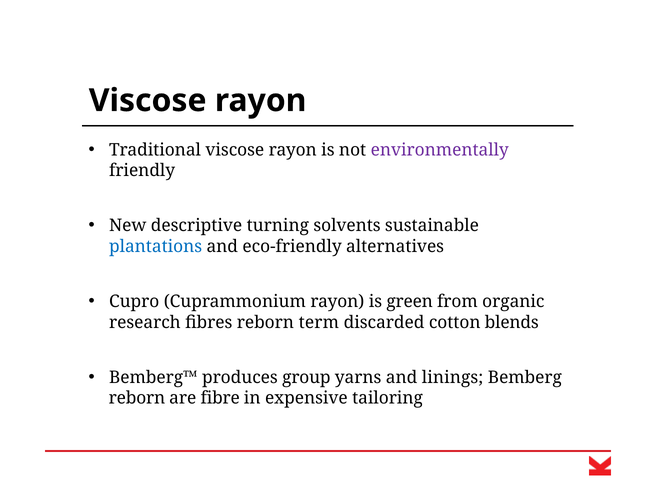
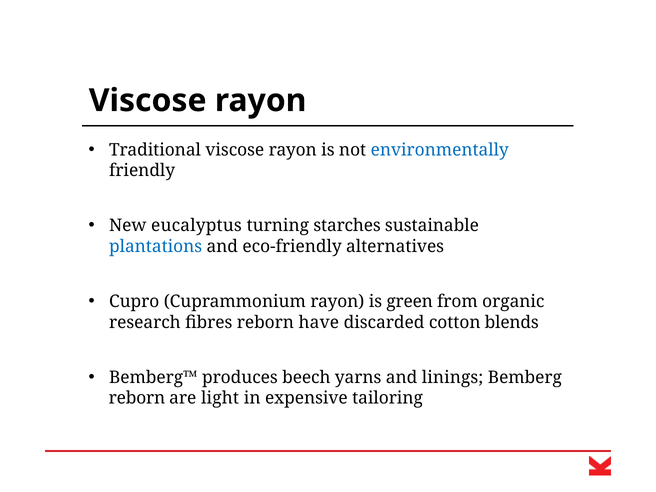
environmentally colour: purple -> blue (440, 150)
descriptive: descriptive -> eucalyptus (196, 226)
solvents: solvents -> starches (347, 226)
term: term -> have (319, 322)
group: group -> beech (306, 378)
fibre: fibre -> light (220, 398)
